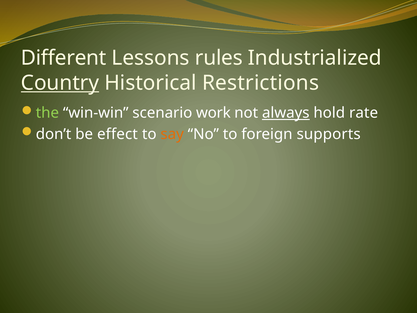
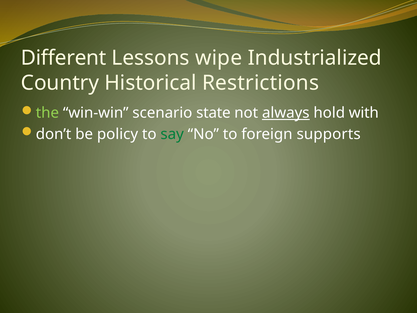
rules: rules -> wipe (219, 58)
Country underline: present -> none (60, 83)
work: work -> state (213, 113)
rate: rate -> with (364, 113)
effect: effect -> policy (118, 134)
say colour: orange -> green (172, 134)
